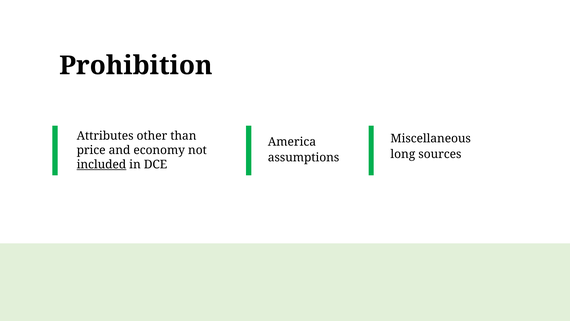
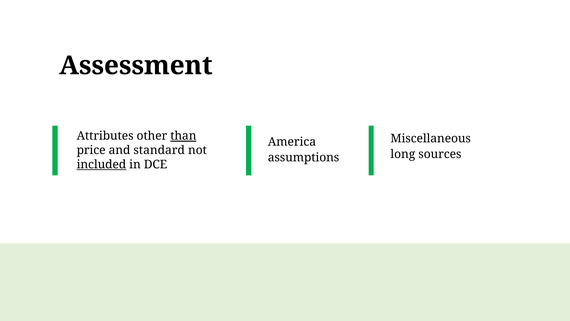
Prohibition: Prohibition -> Assessment (136, 65)
than underline: none -> present (183, 136)
economy: economy -> standard (159, 150)
